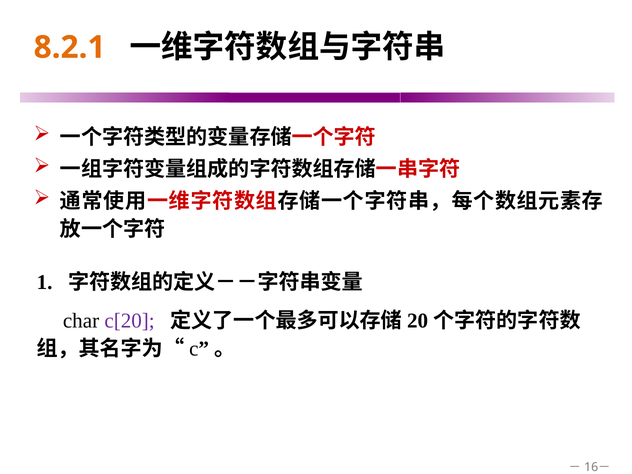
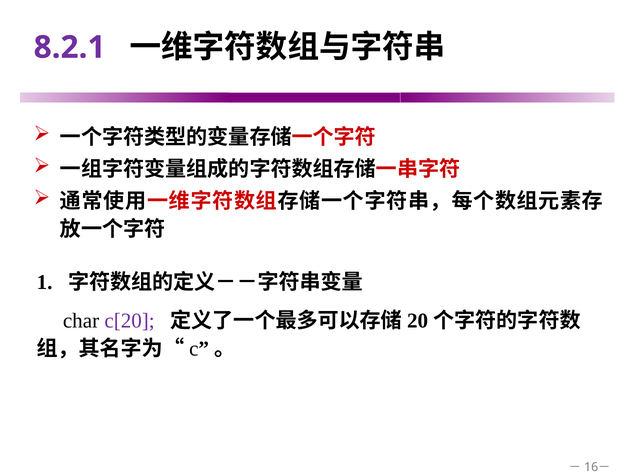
8.2.1 colour: orange -> purple (70, 47)
